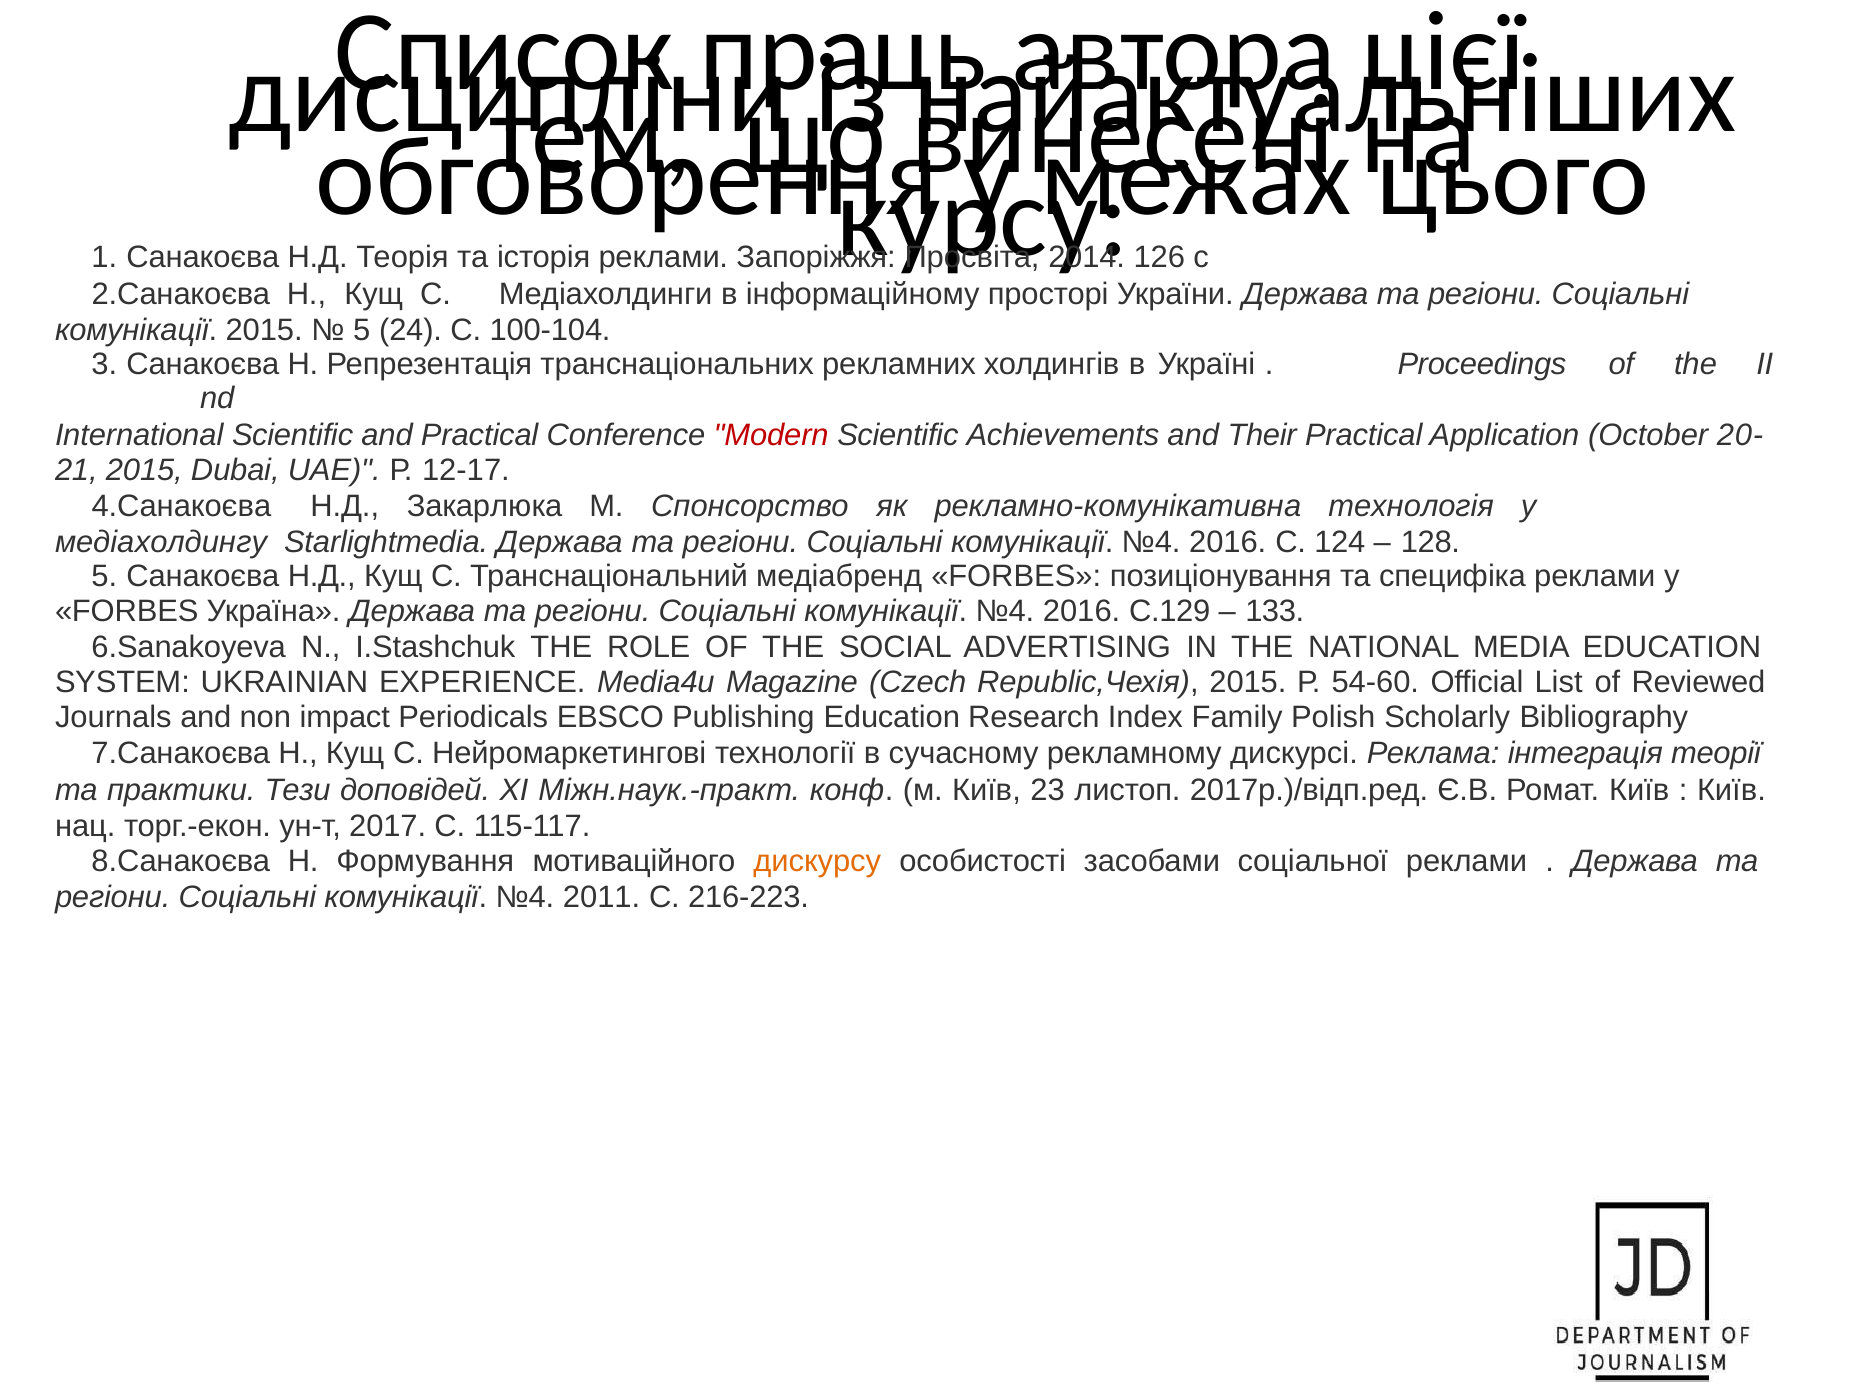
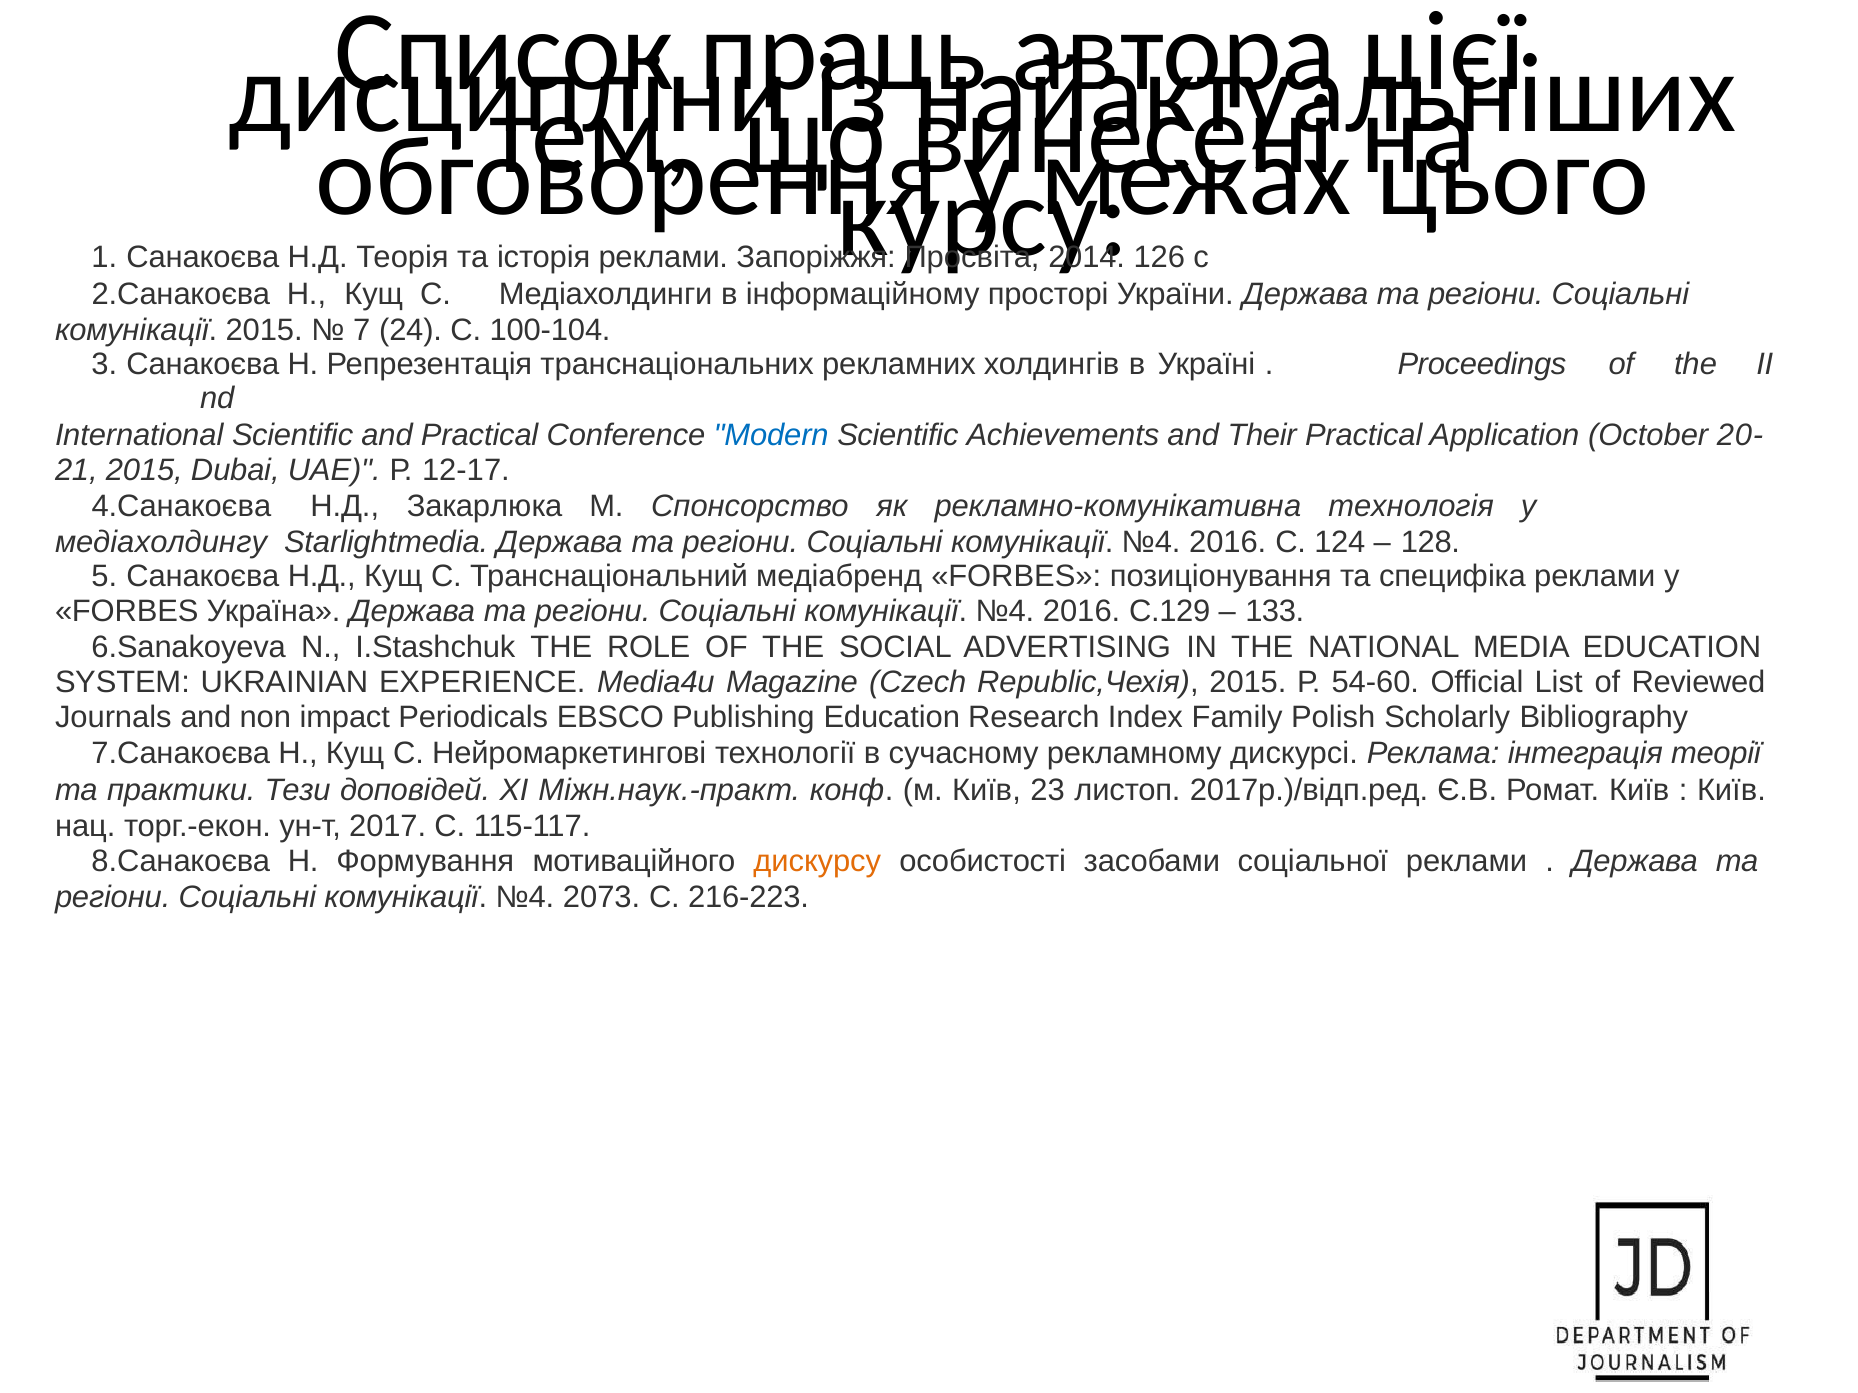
5: 5 -> 7 (362, 331)
Modern colour: red -> blue (771, 435)
2011: 2011 -> 2073 (602, 897)
